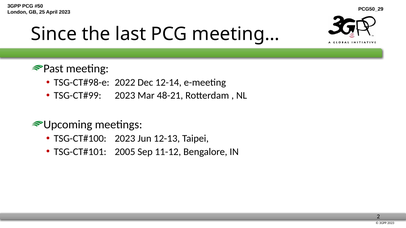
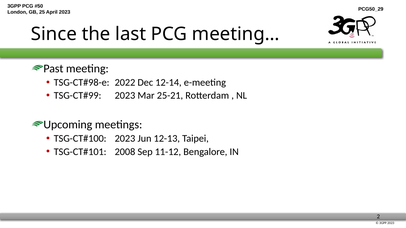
48-21: 48-21 -> 25-21 (170, 96)
2005: 2005 -> 2008 (125, 152)
